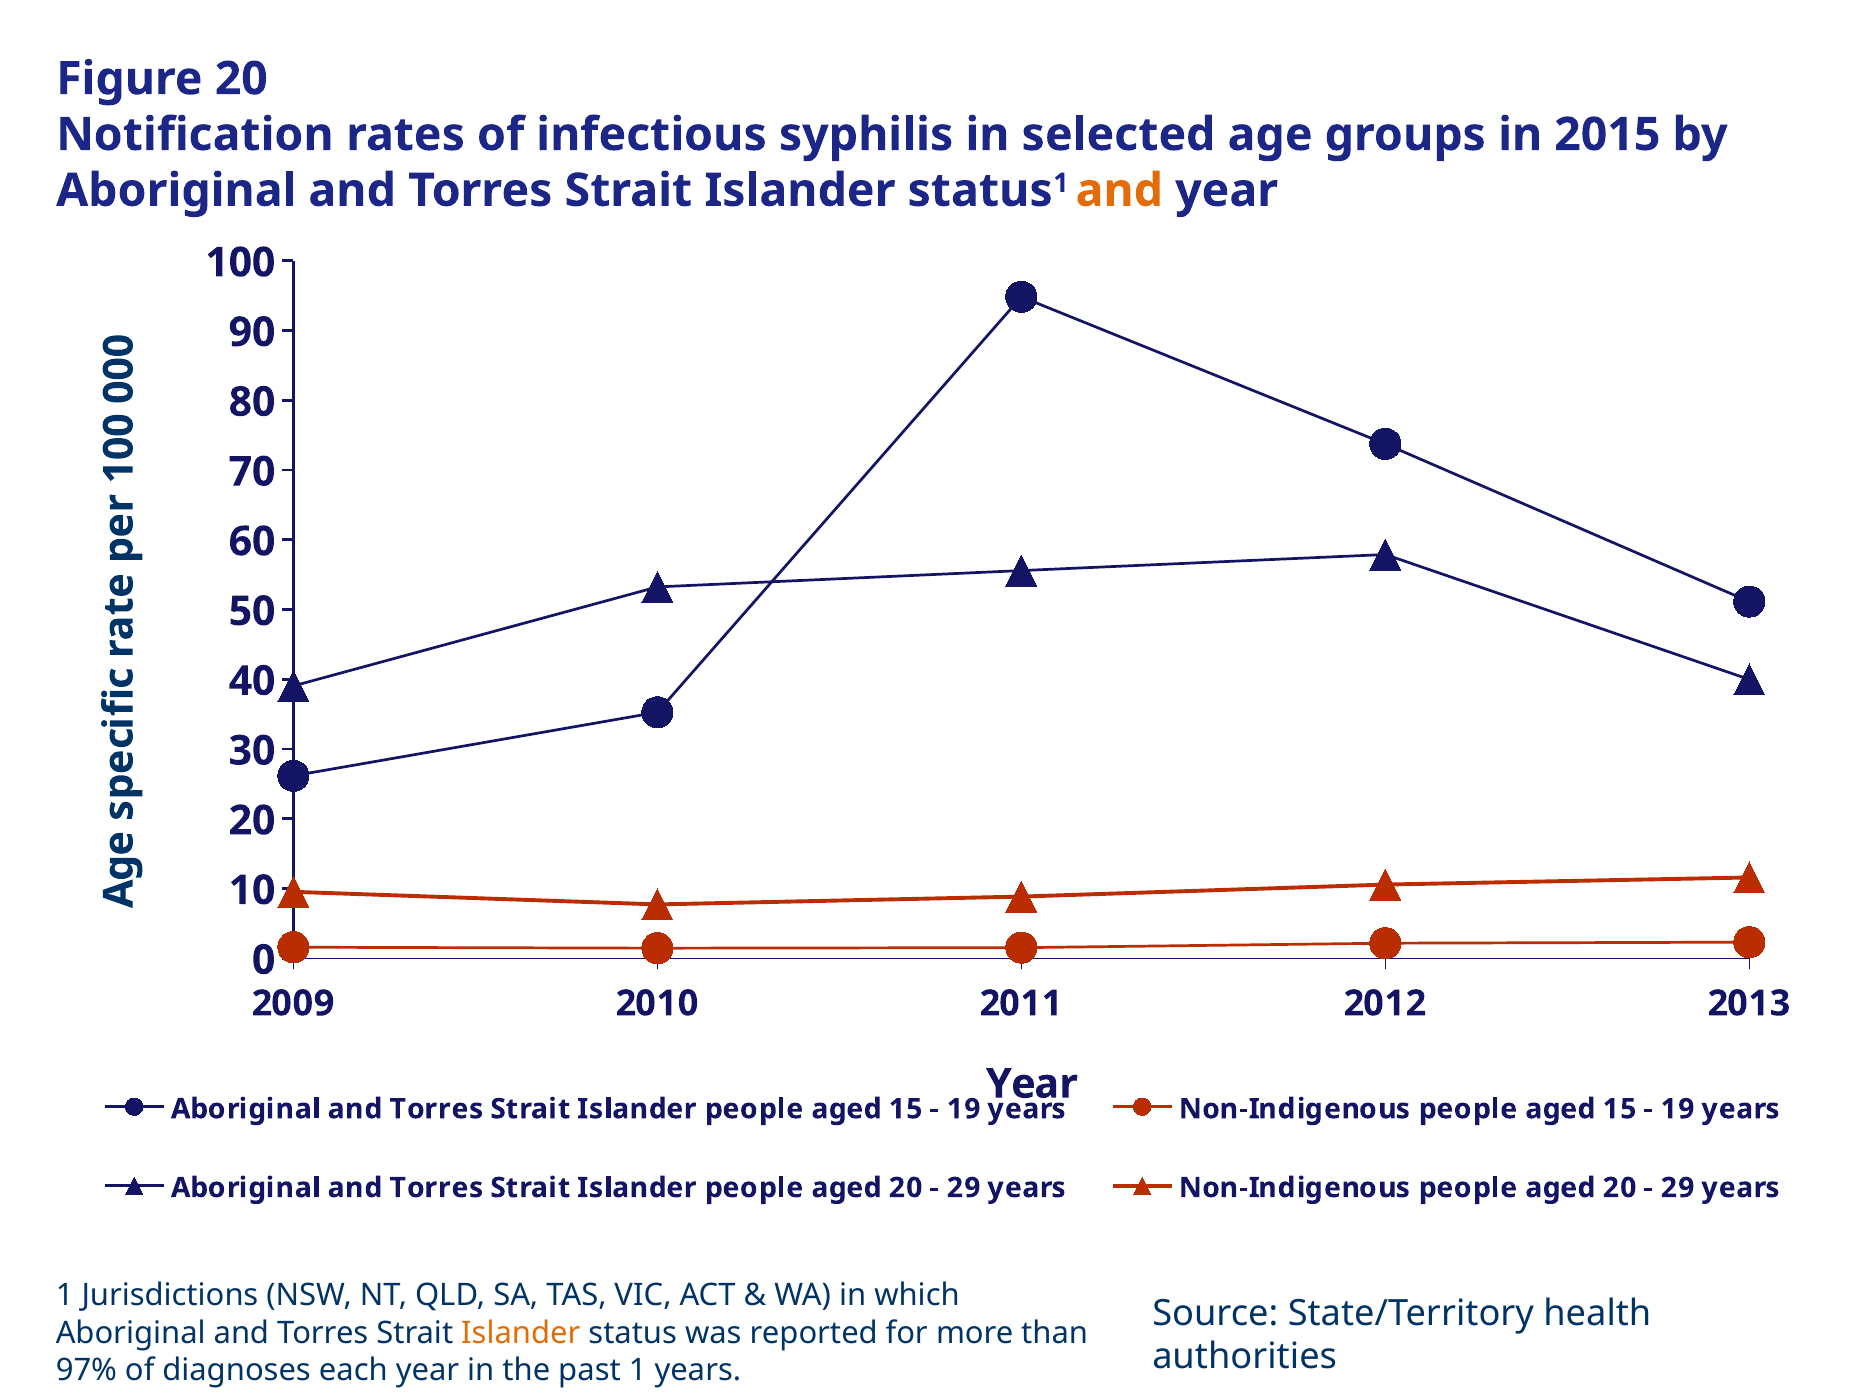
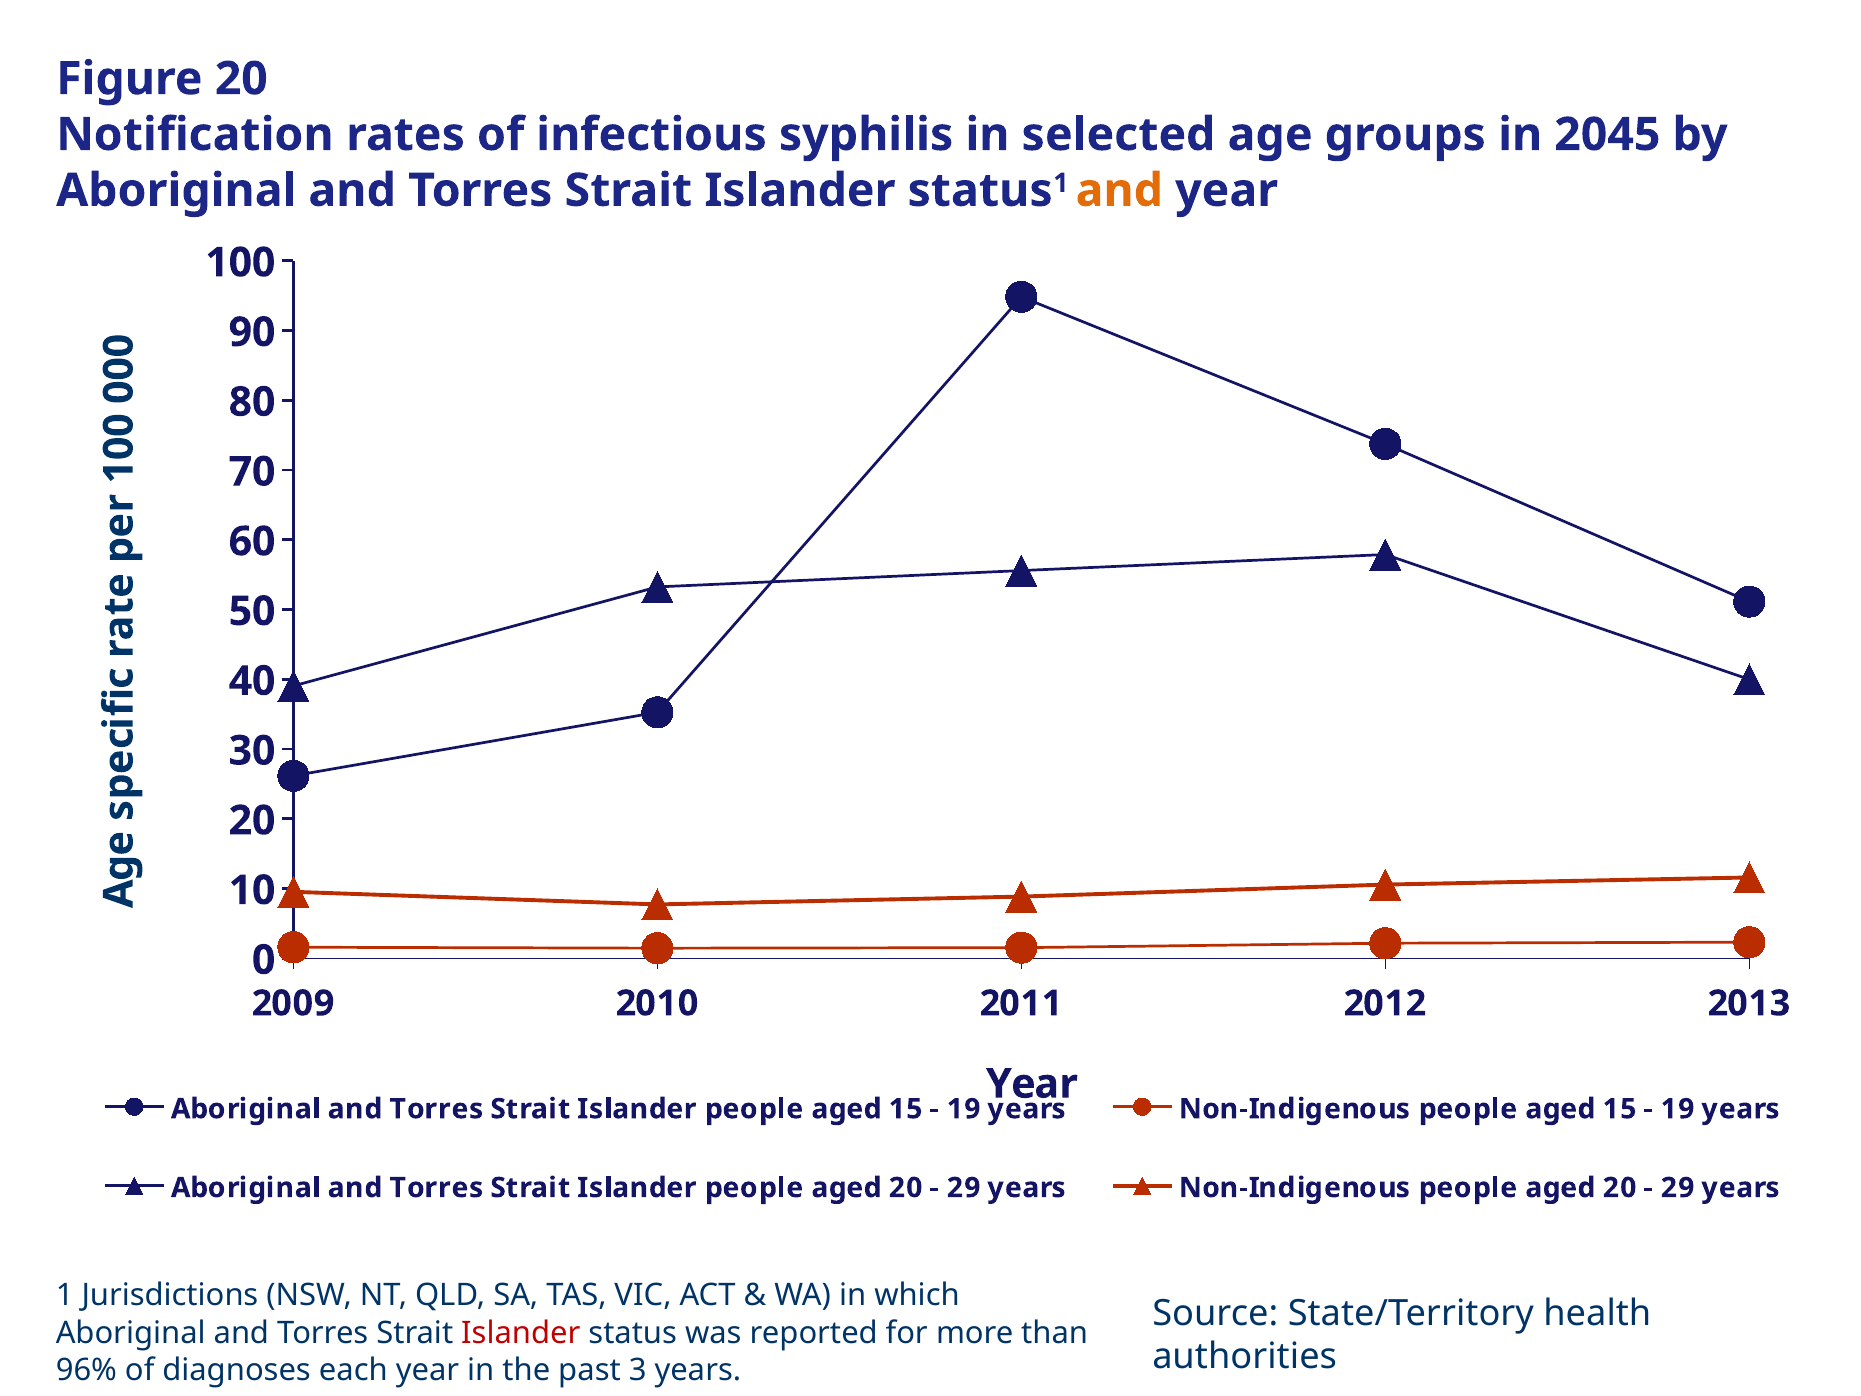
2015: 2015 -> 2045 (1607, 135)
Islander colour: orange -> red (521, 1333)
97%: 97% -> 96% (86, 1370)
past 1: 1 -> 3 (638, 1370)
